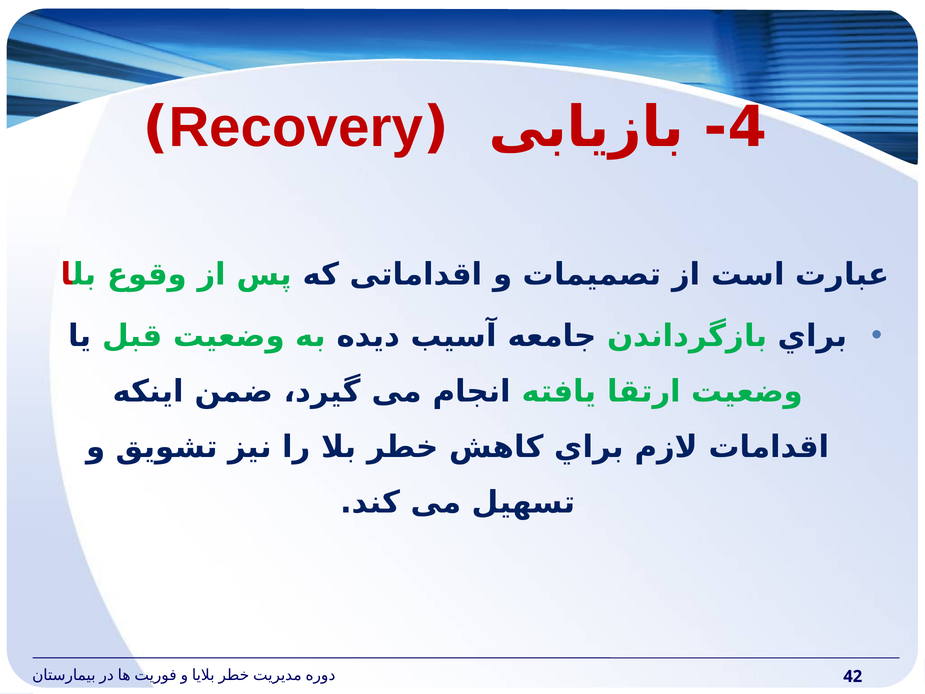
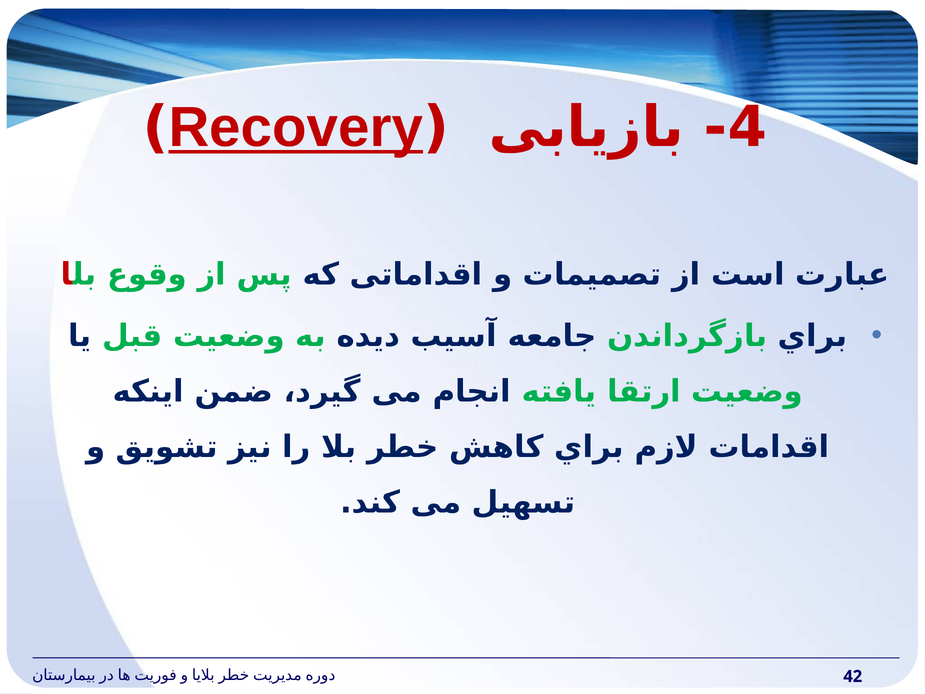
Recovery underline: none -> present (296, 127)
